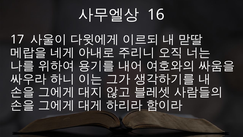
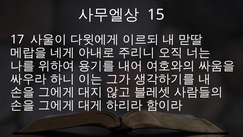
16: 16 -> 15 (156, 15)
